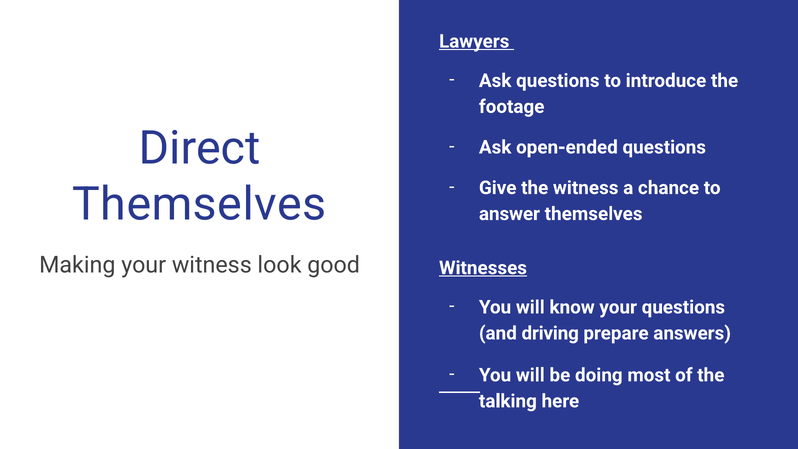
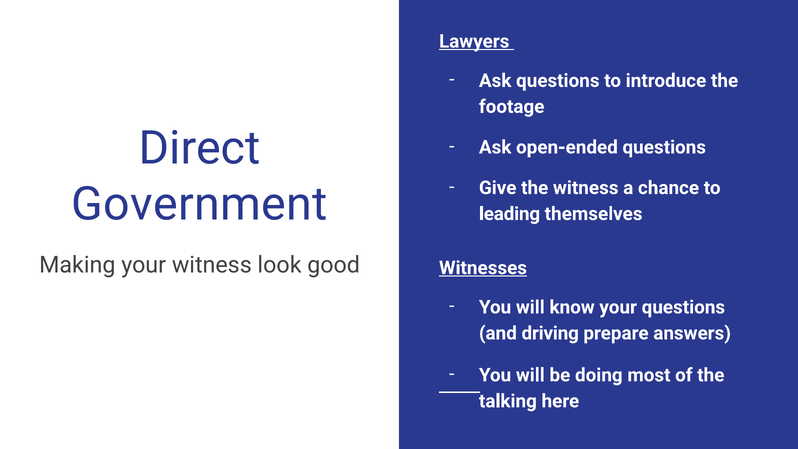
Themselves: Themselves -> Government (199, 204)
answer: answer -> leading (510, 214)
